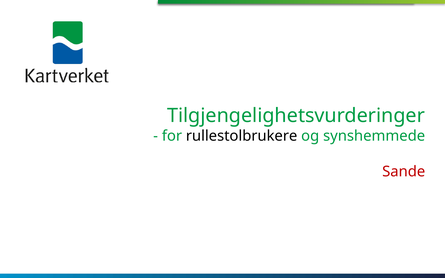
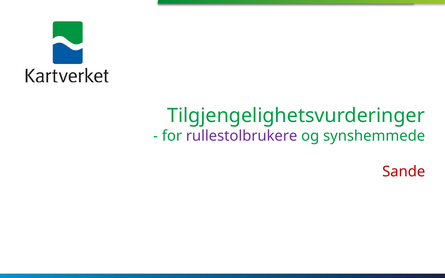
rullestolbrukere colour: black -> purple (242, 136)
